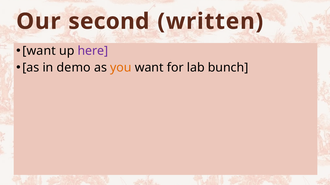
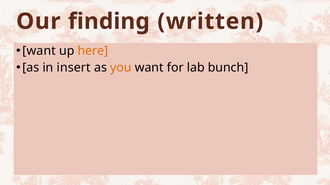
second: second -> finding (109, 21)
here colour: purple -> orange (93, 51)
demo: demo -> insert (74, 68)
